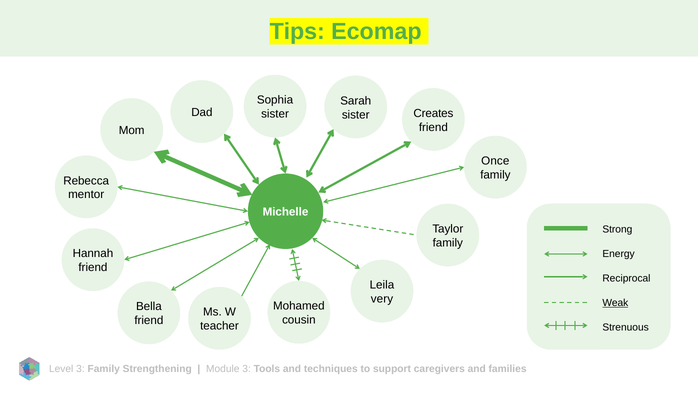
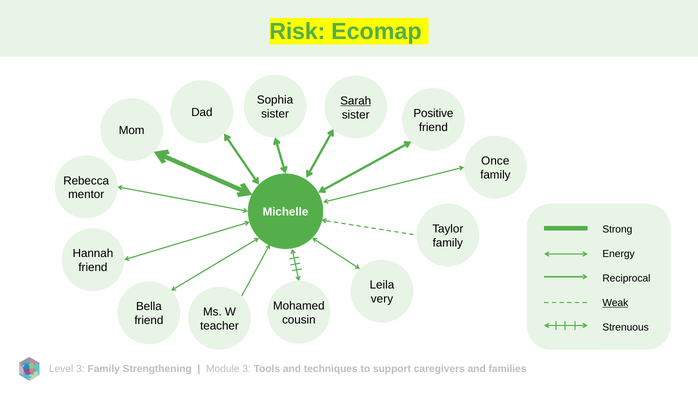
Tips: Tips -> Risk (297, 32)
Sarah underline: none -> present (356, 101)
Creates: Creates -> Positive (433, 113)
